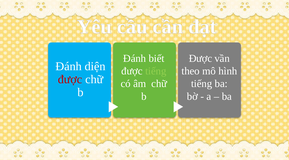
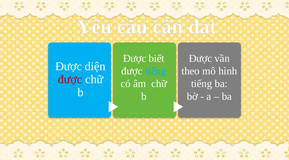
Đánh: Đánh -> Được (135, 59)
Đánh: Đánh -> Được (69, 67)
tiếng colour: light green -> light blue (156, 71)
